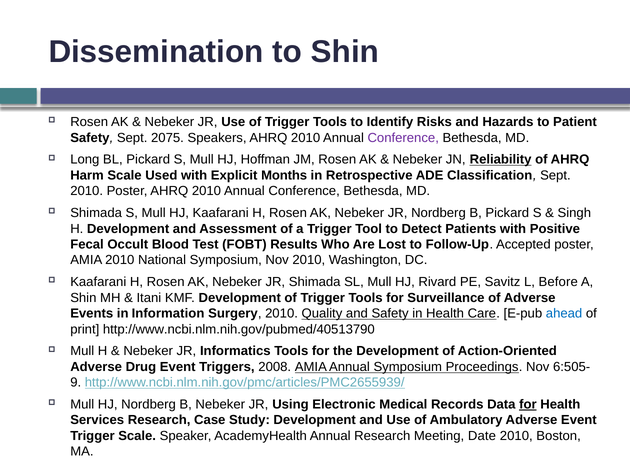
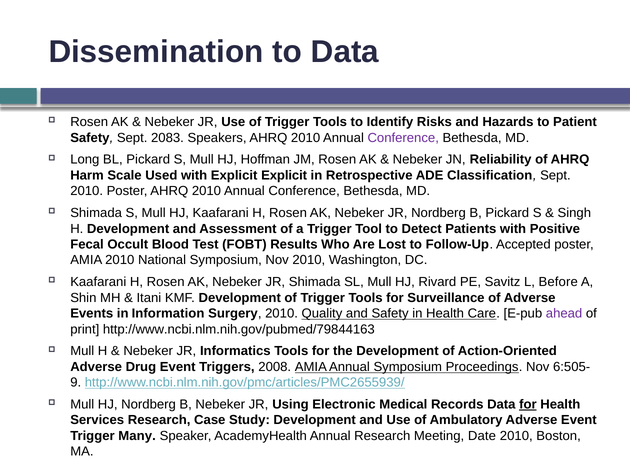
to Shin: Shin -> Data (345, 52)
2075: 2075 -> 2083 (167, 138)
Reliability underline: present -> none (501, 160)
Explicit Months: Months -> Explicit (284, 176)
ahead colour: blue -> purple (564, 314)
http://www.ncbi.nlm.nih.gov/pubmed/40513790: http://www.ncbi.nlm.nih.gov/pubmed/40513790 -> http://www.ncbi.nlm.nih.gov/pubmed/79844163 (239, 330)
Trigger Scale: Scale -> Many (137, 436)
